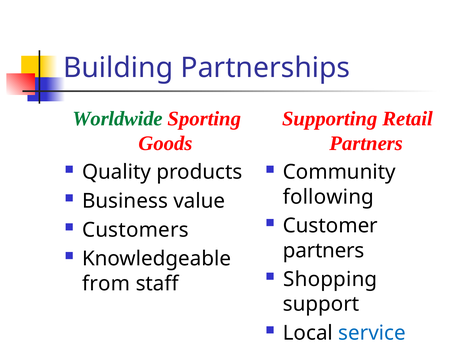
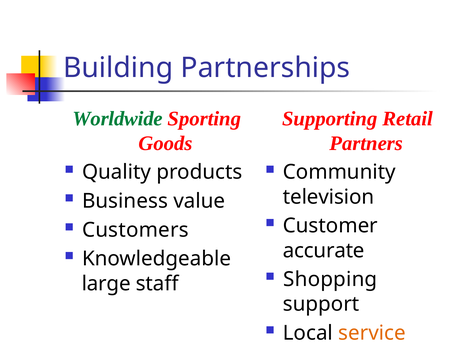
following: following -> television (329, 197)
partners: partners -> accurate (324, 251)
from: from -> large (106, 284)
service colour: blue -> orange (372, 333)
